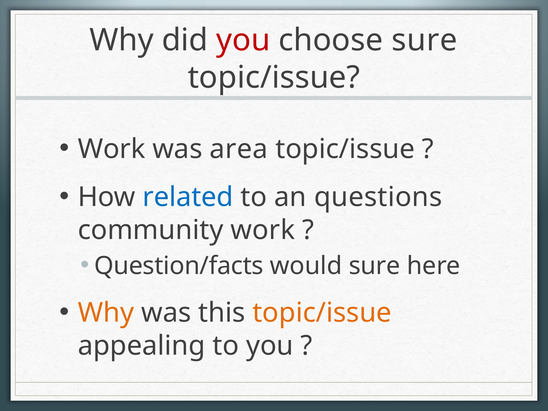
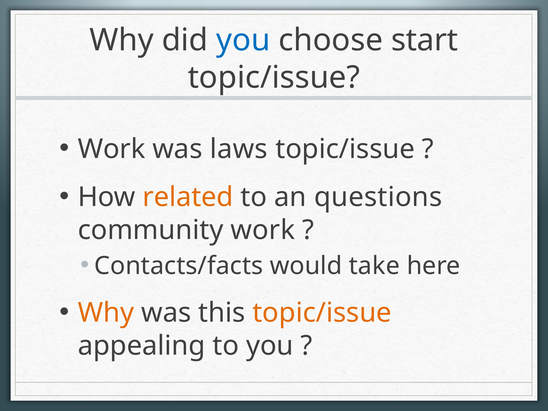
you colour: red -> blue (243, 40)
choose sure: sure -> start (425, 40)
area: area -> laws (239, 149)
related colour: blue -> orange (188, 197)
Question/facts: Question/facts -> Contacts/facts (179, 266)
would sure: sure -> take (374, 266)
